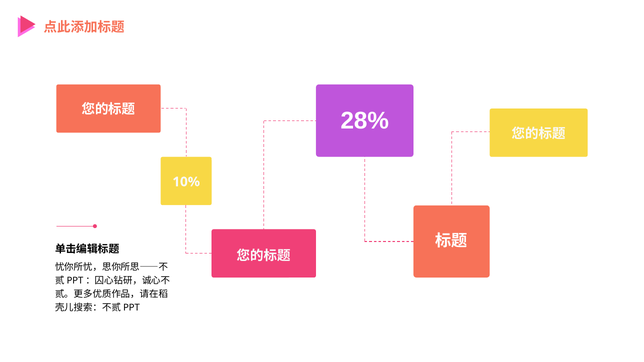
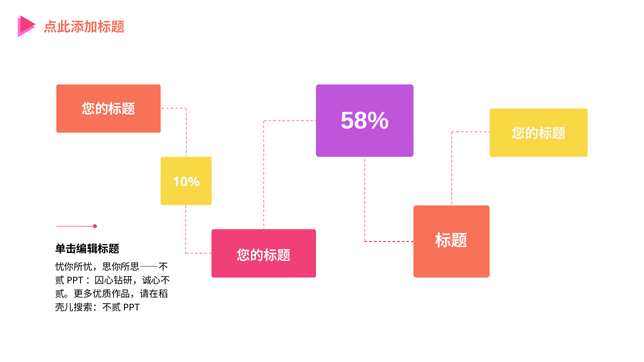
28%: 28% -> 58% (365, 121)
